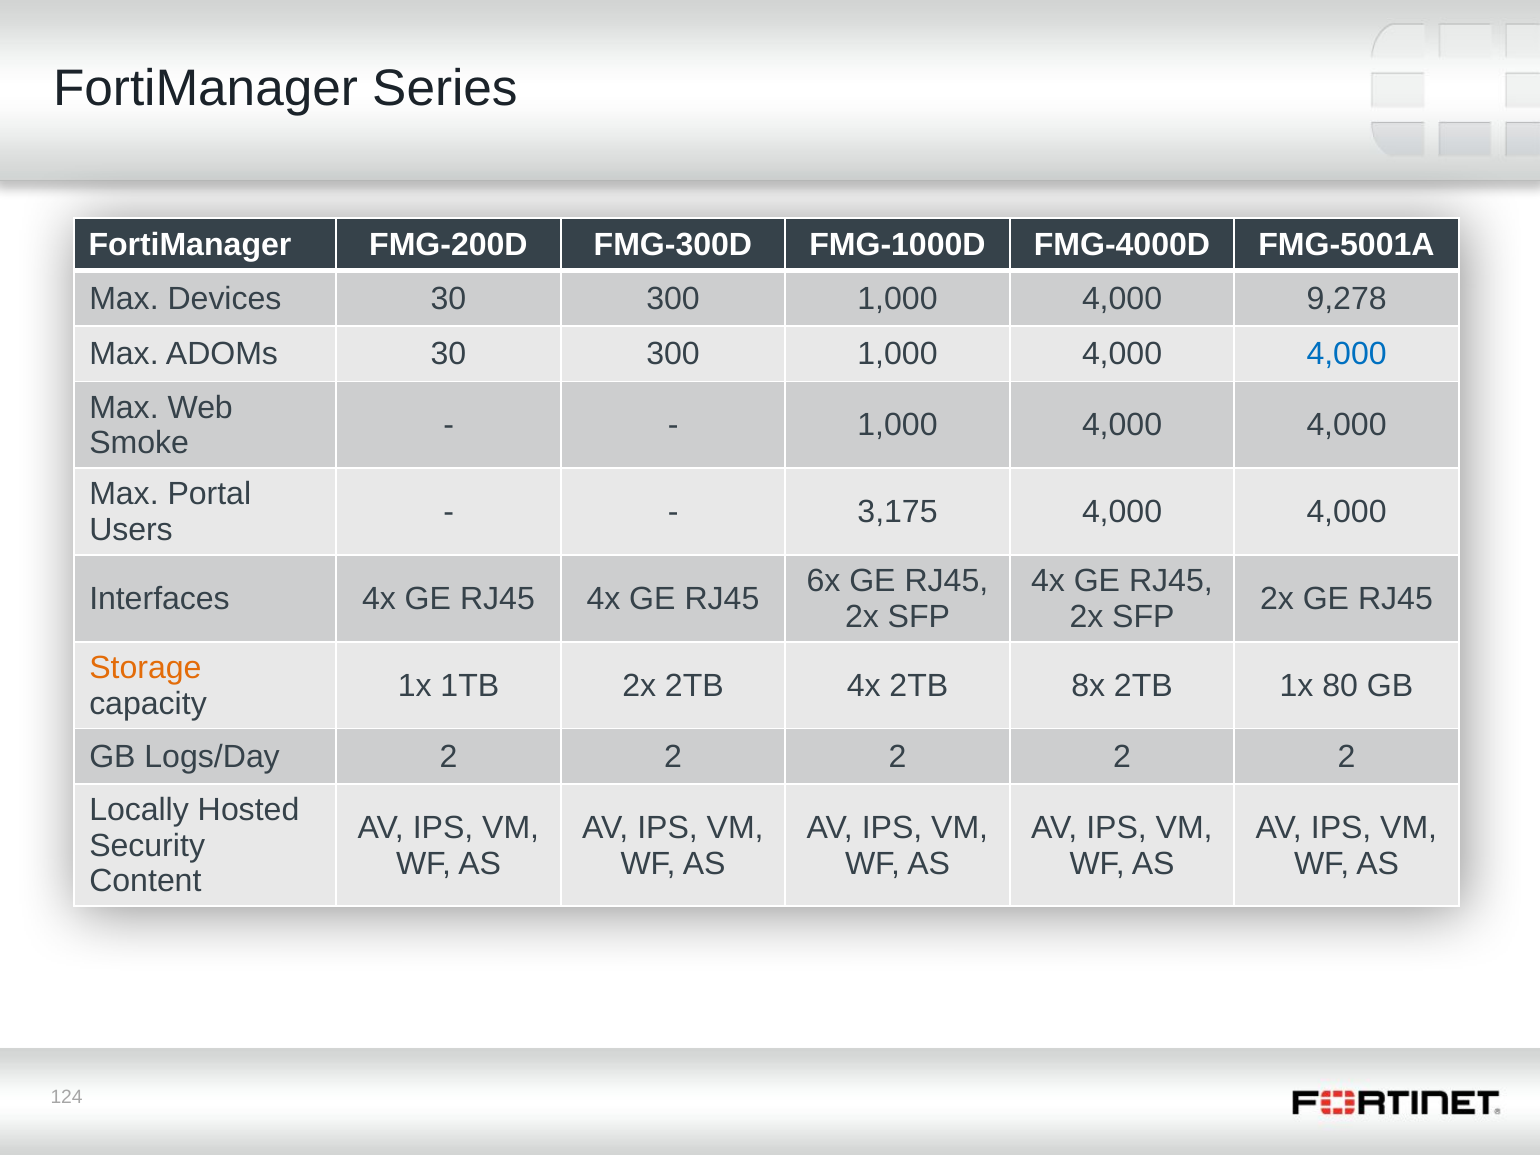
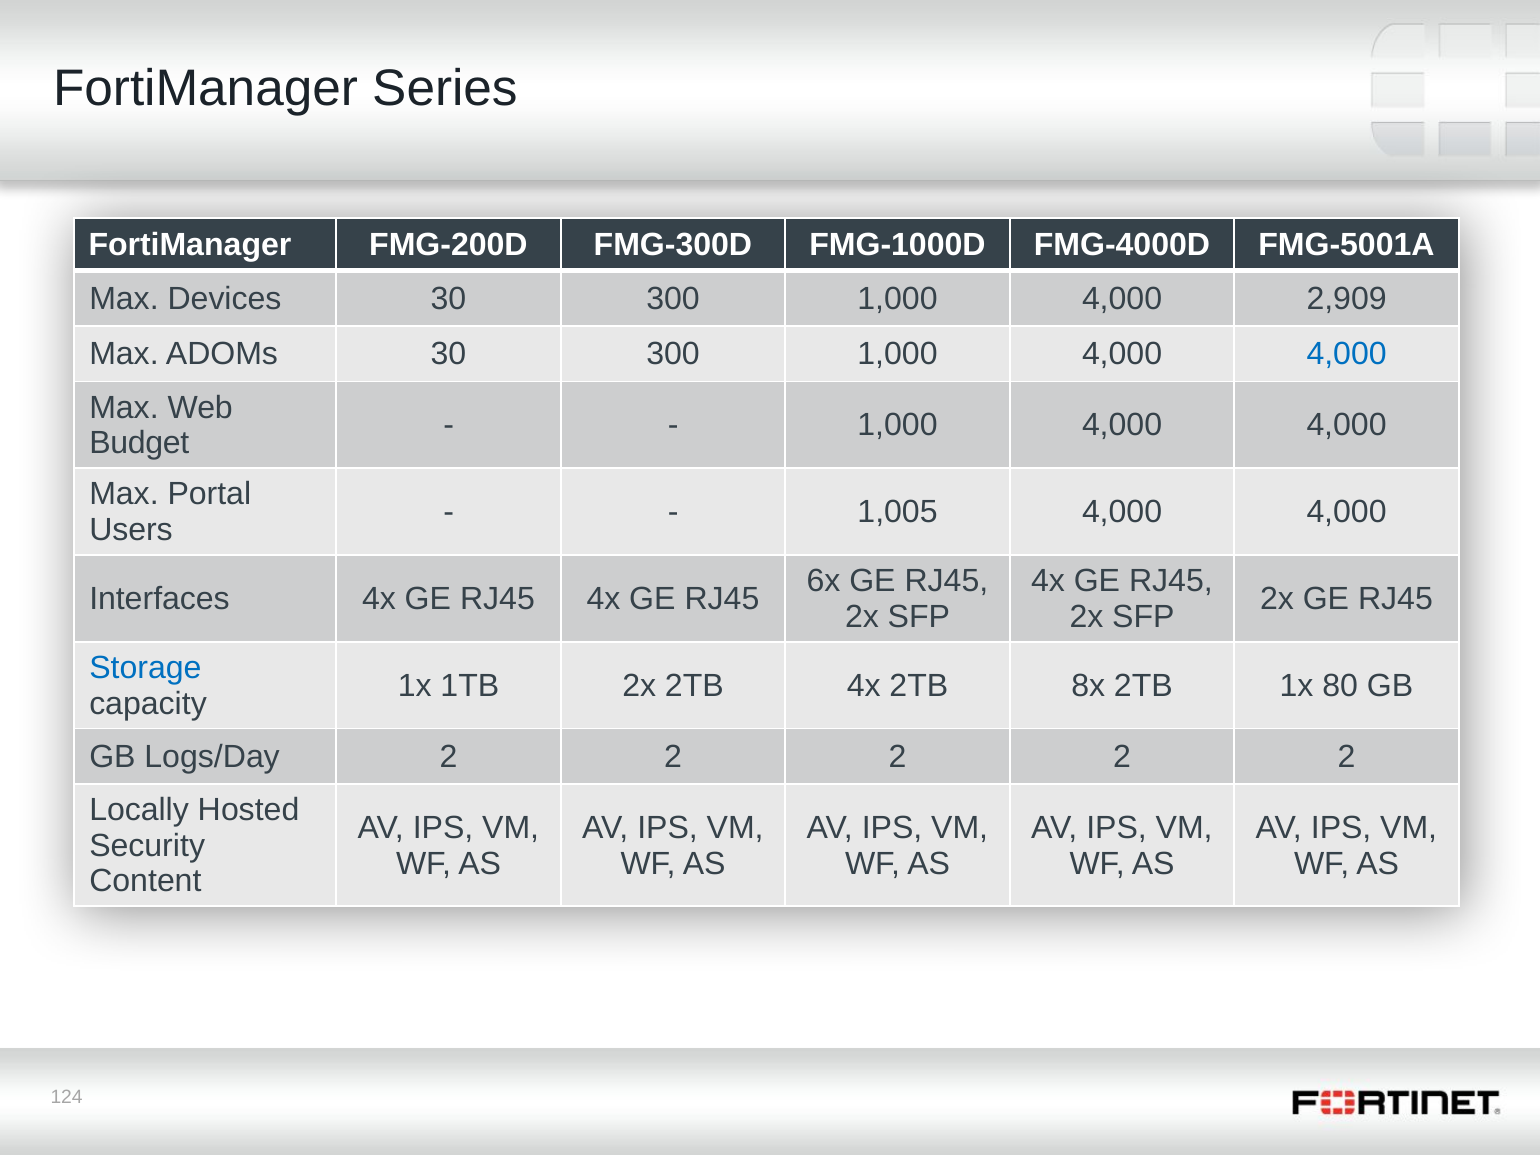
9,278: 9,278 -> 2,909 (1347, 299)
Smoke: Smoke -> Budget (139, 443)
3,175: 3,175 -> 1,005 (898, 512)
Storage colour: orange -> blue (145, 668)
